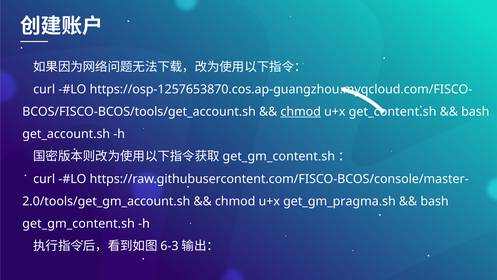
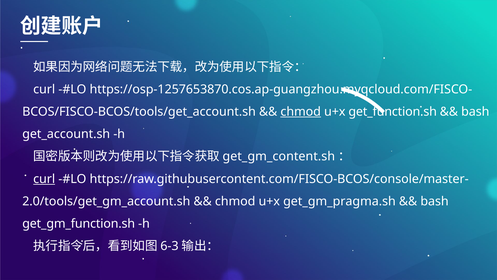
get_content.sh: get_content.sh -> get_function.sh (393, 112)
curl underline: none -> present (44, 179)
get_gm_content.sh: get_gm_content.sh -> get_gm_function.sh (79, 223)
